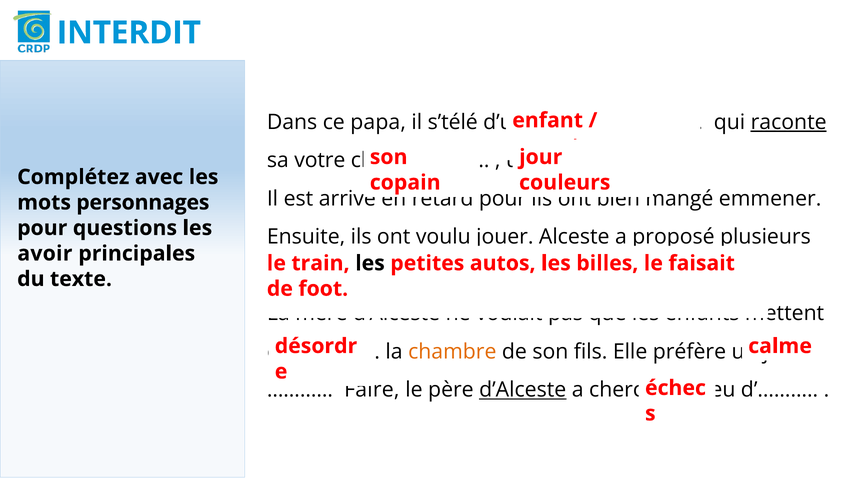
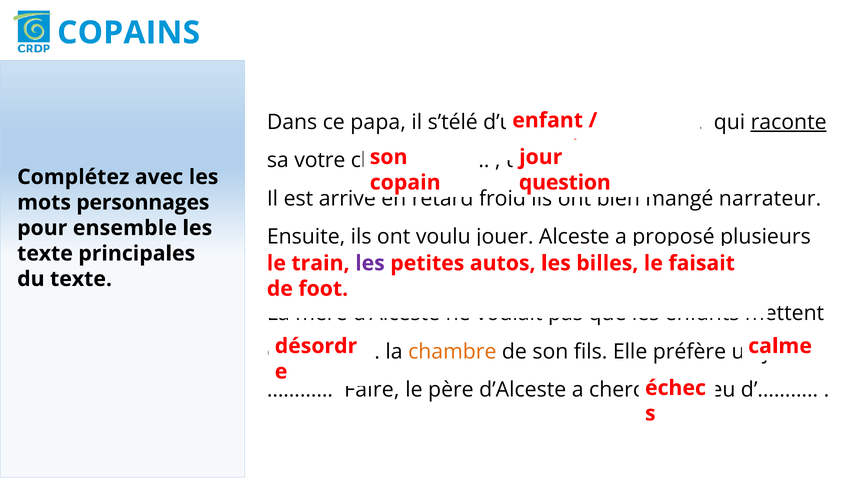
INTERDIT: INTERDIT -> COPAINS (129, 33)
couleurs: couleurs -> question (565, 183)
pour: pour -> froid (502, 199)
mangé emmener: emmener -> narrateur (770, 199)
questions: questions -> ensemble (125, 228)
avoir: avoir -> texte (45, 254)
les colour: black -> purple (370, 263)
d’Alceste underline: present -> none (523, 390)
